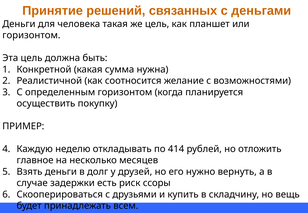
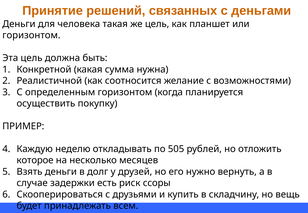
414: 414 -> 505 (176, 149)
главное: главное -> которое (35, 161)
